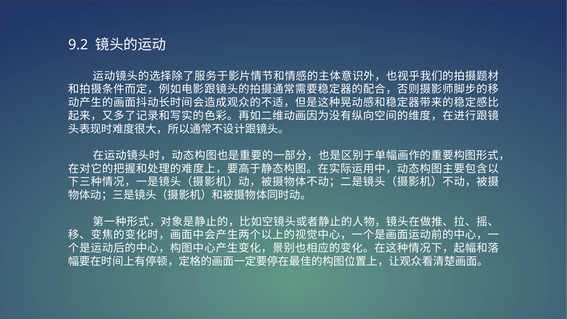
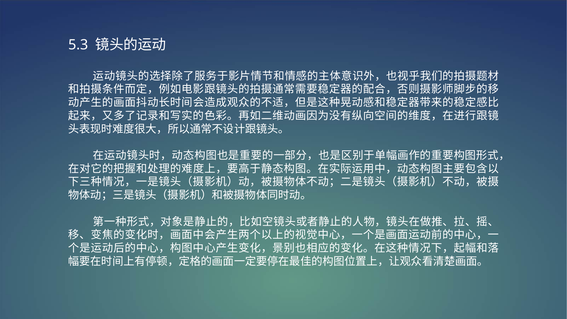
9.2: 9.2 -> 5.3 (78, 45)
